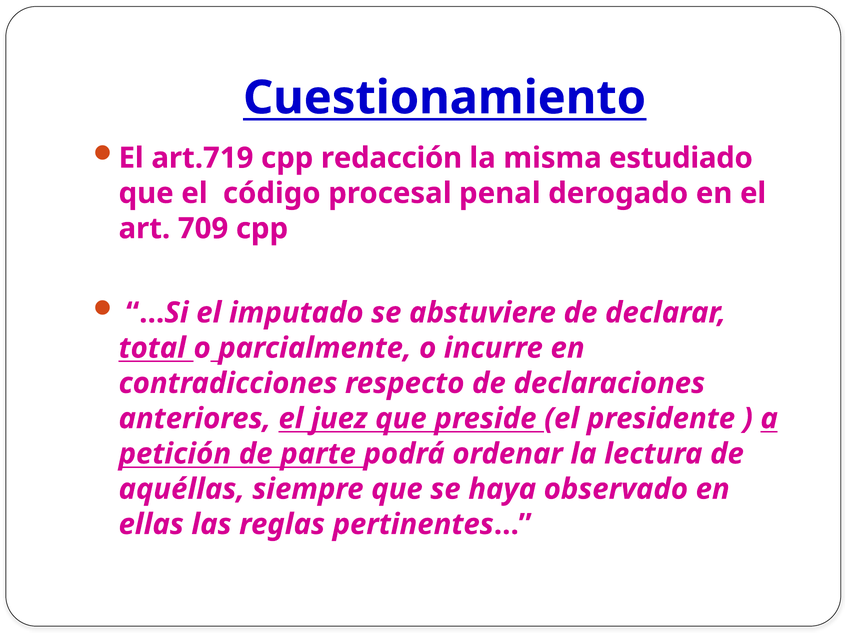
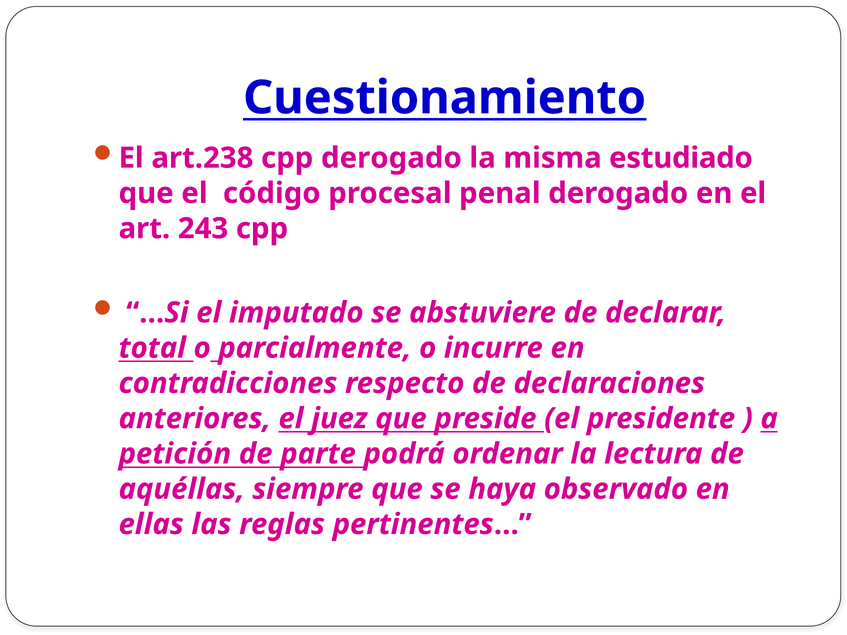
art.719: art.719 -> art.238 (202, 158)
cpp redacción: redacción -> derogado (391, 158)
709: 709 -> 243 (203, 229)
